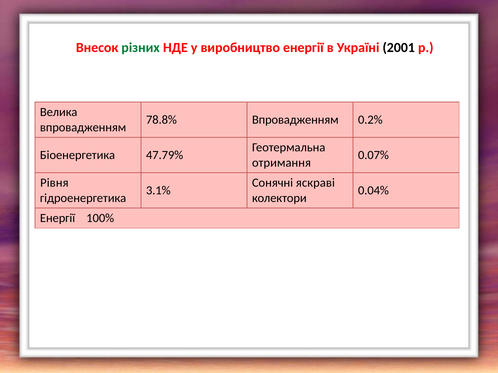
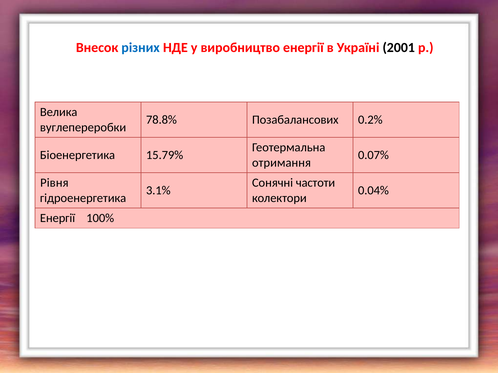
різних colour: green -> blue (141, 48)
78.8% Впровадженням: Впровадженням -> Позабалансових (295, 120)
впровадженням: впровадженням -> вуглепереробки (83, 128)
47.79%: 47.79% -> 15.79% (165, 155)
яскраві: яскраві -> частоти (316, 183)
